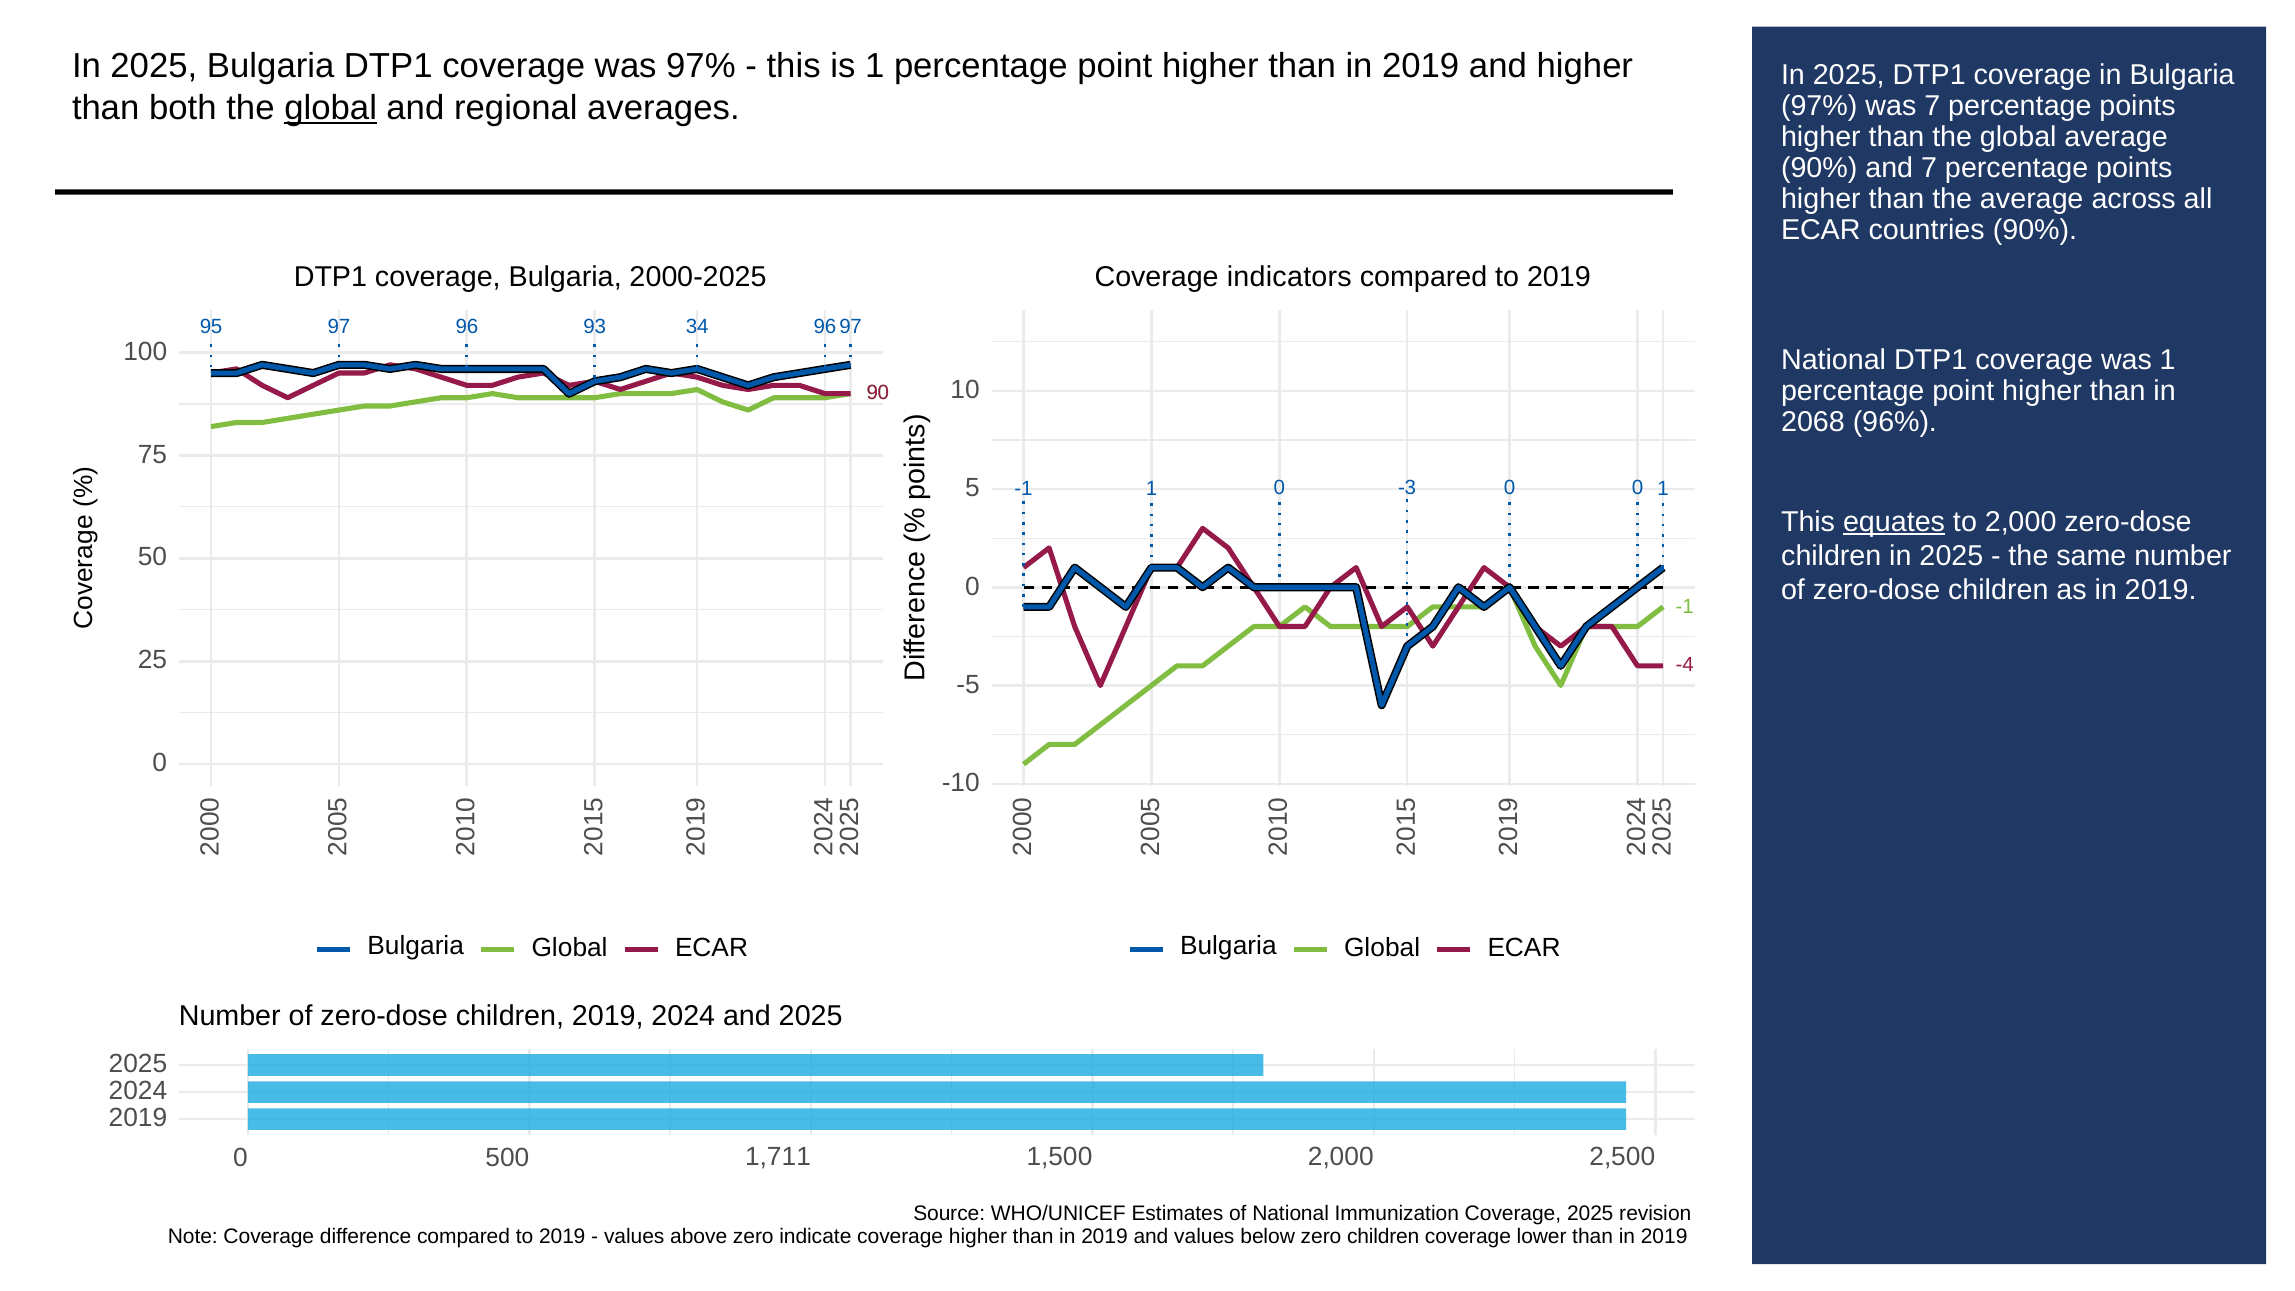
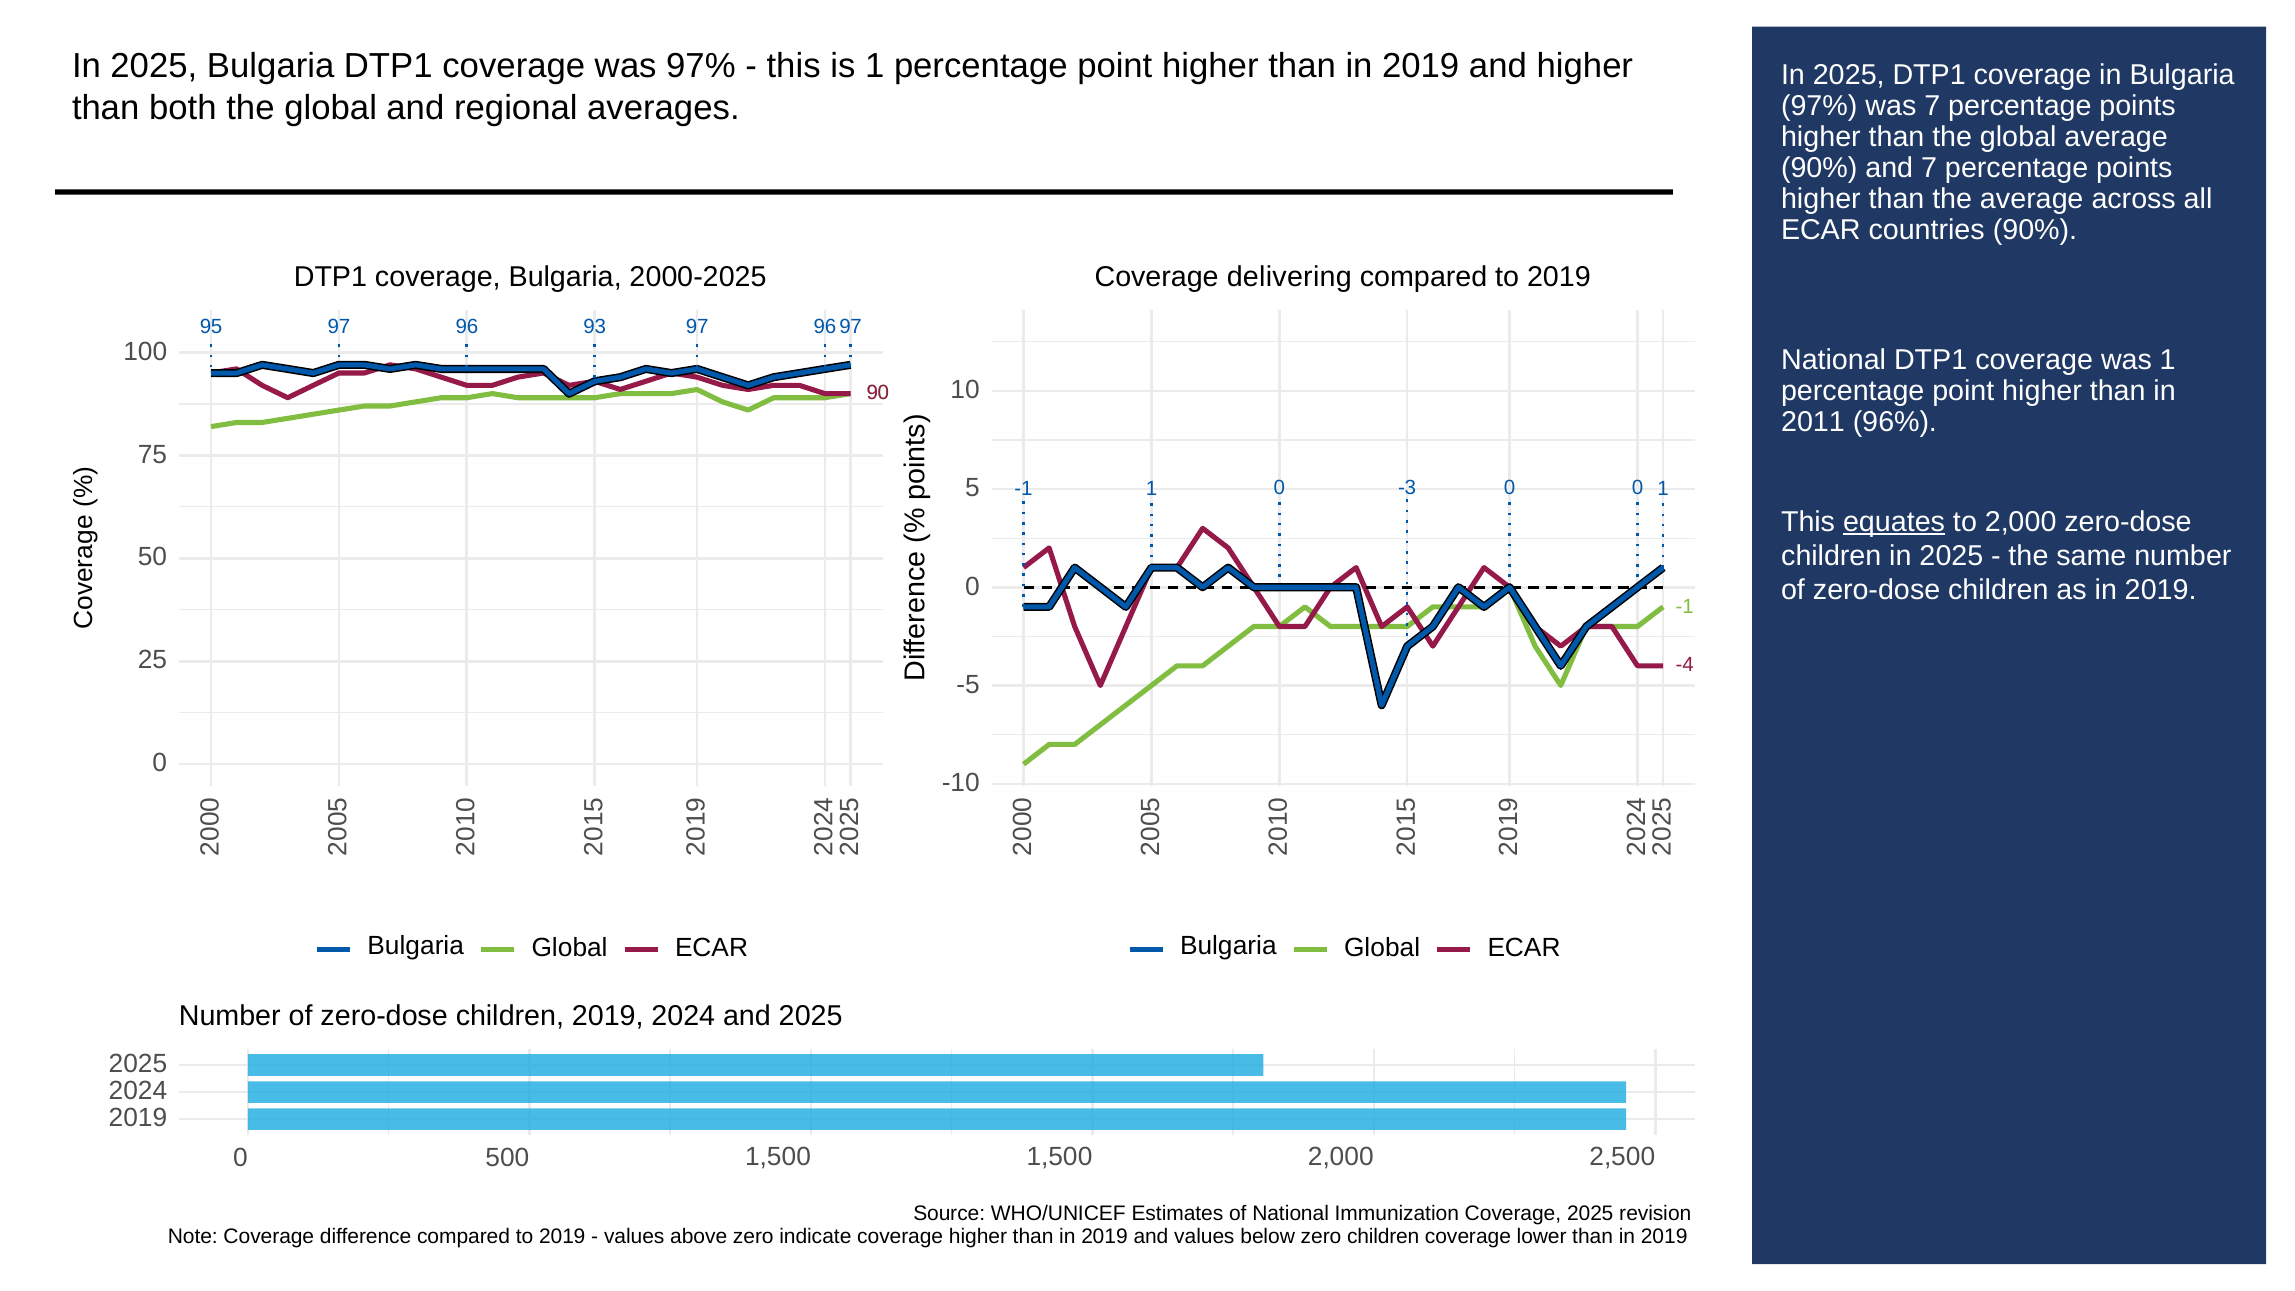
global underline: present -> none (331, 108)
indicators: indicators -> delivering (1289, 277)
93 34: 34 -> 97 (697, 327)
2068: 2068 -> 2011 (1813, 422)
500 1,711: 1,711 -> 1,500 (778, 1156)
